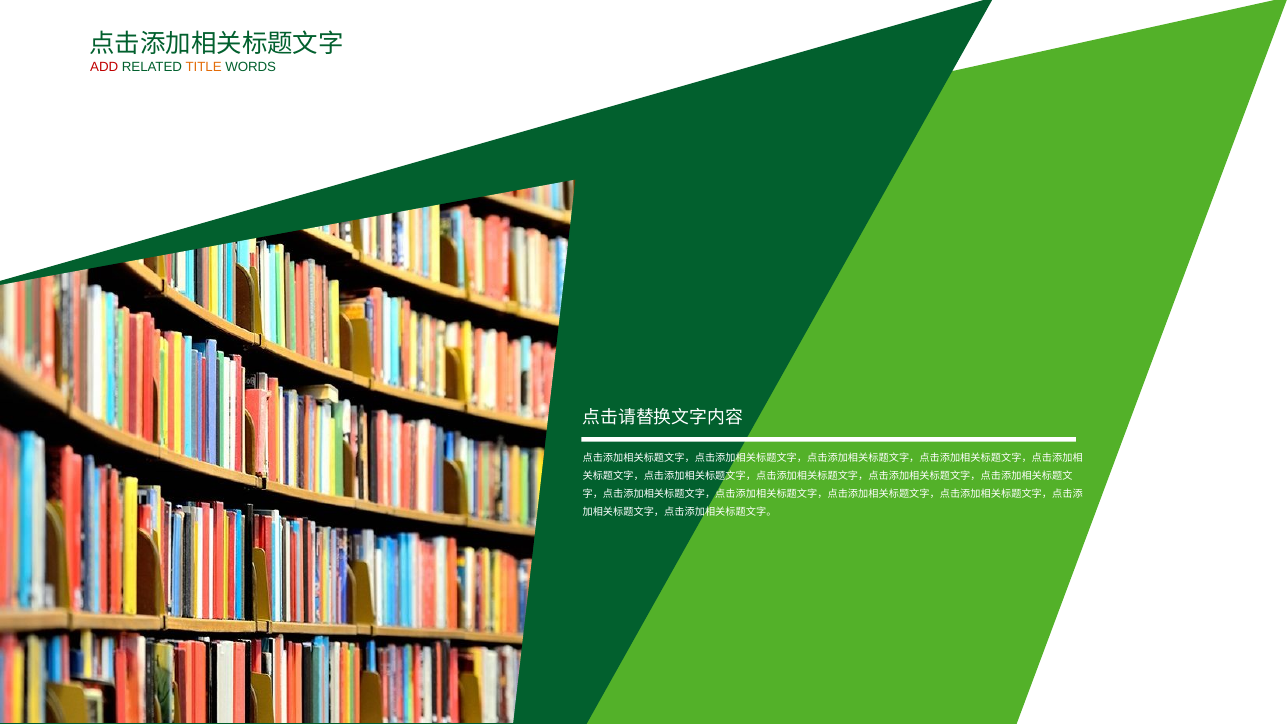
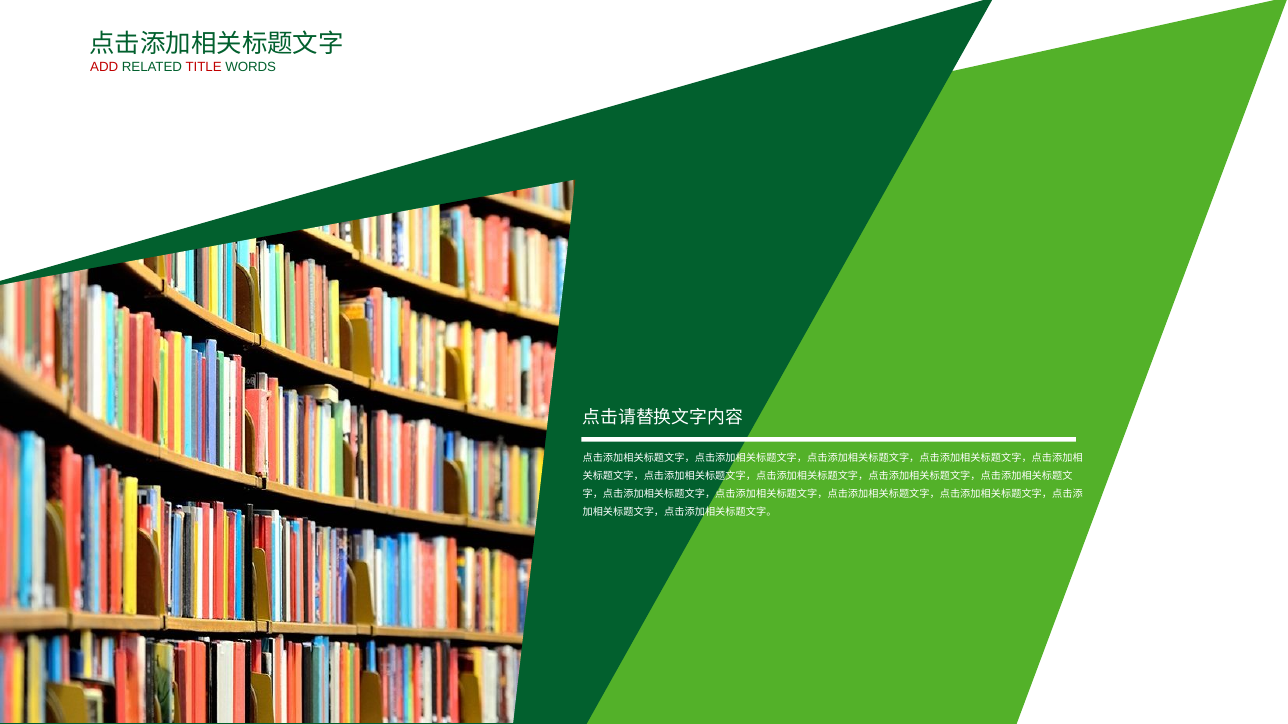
TITLE colour: orange -> red (204, 68)
